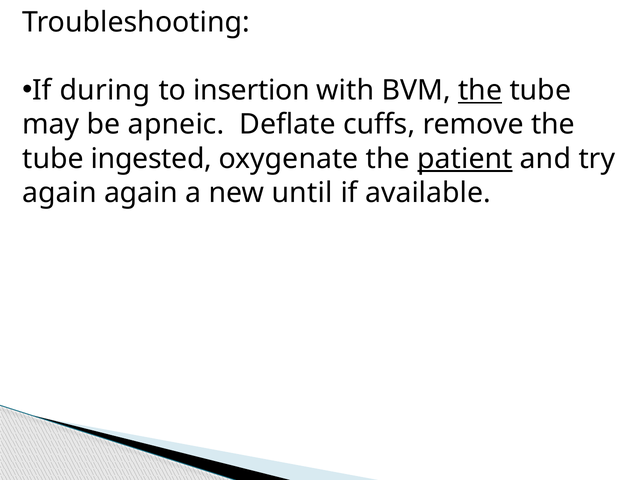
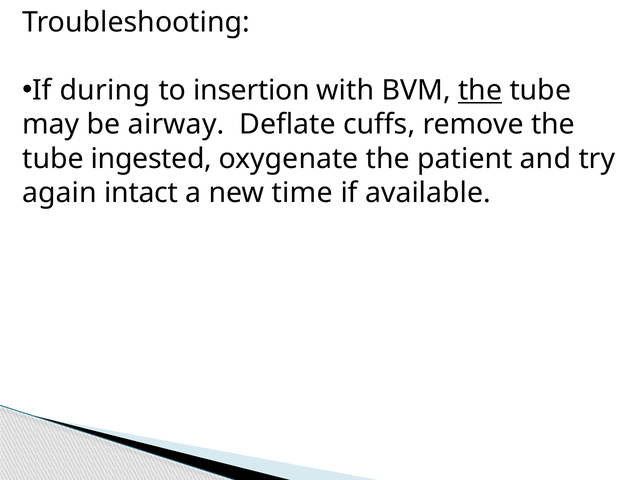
apneic: apneic -> airway (176, 125)
patient underline: present -> none (465, 159)
again again: again -> intact (141, 193)
until: until -> time (302, 193)
